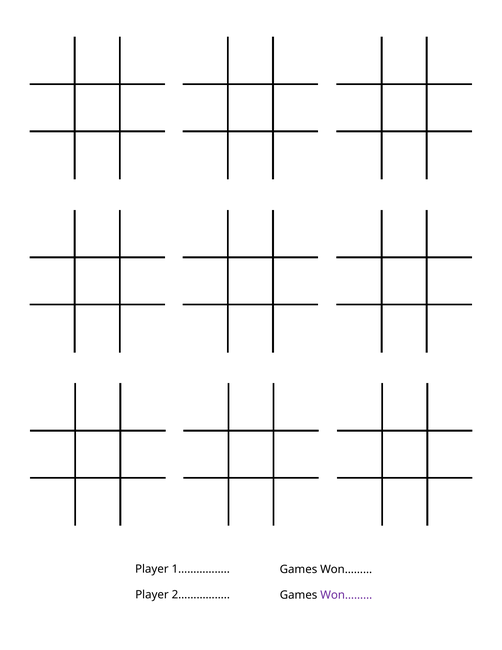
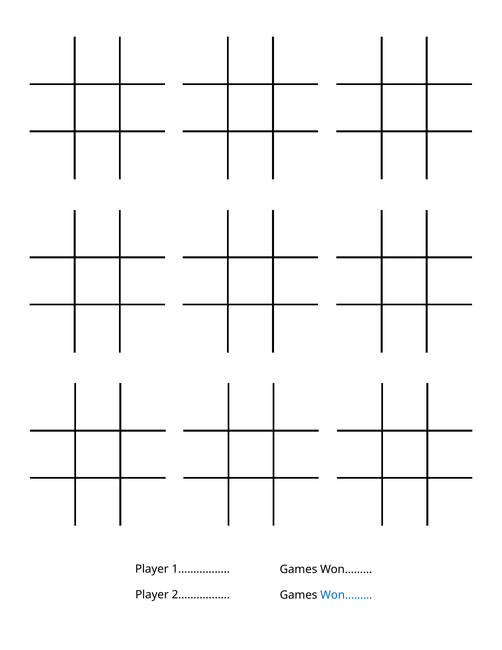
Won……… colour: purple -> blue (346, 595)
